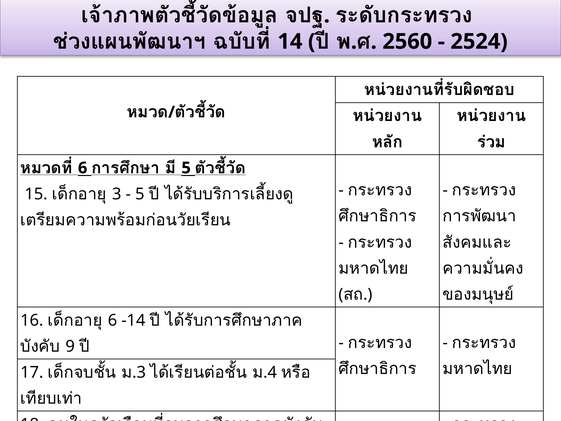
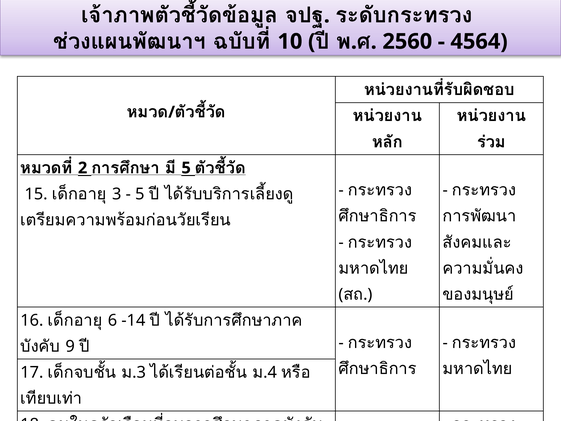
14: 14 -> 10 (290, 41)
2524: 2524 -> 4564 (479, 41)
6: 6 -> 2 (83, 168)
